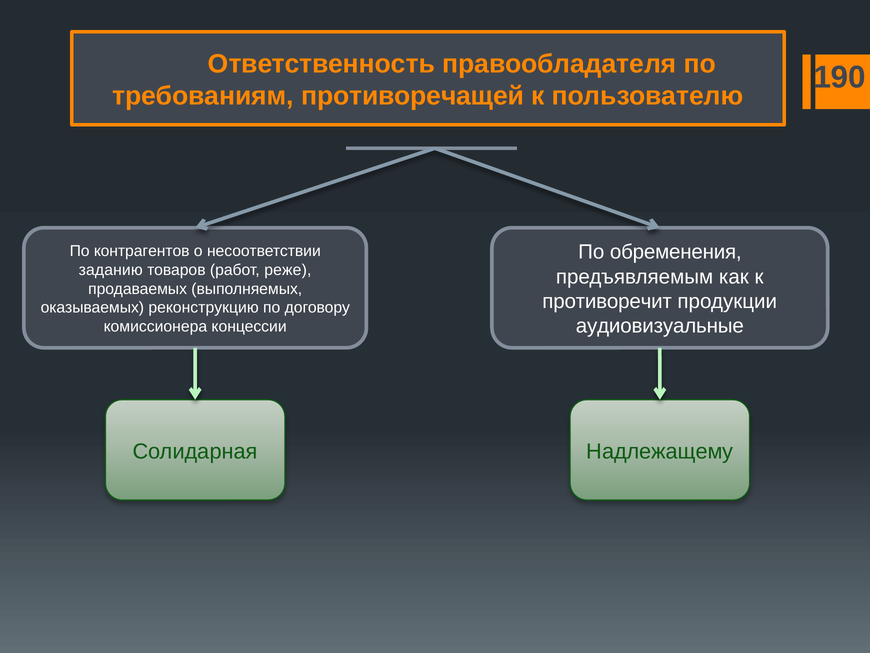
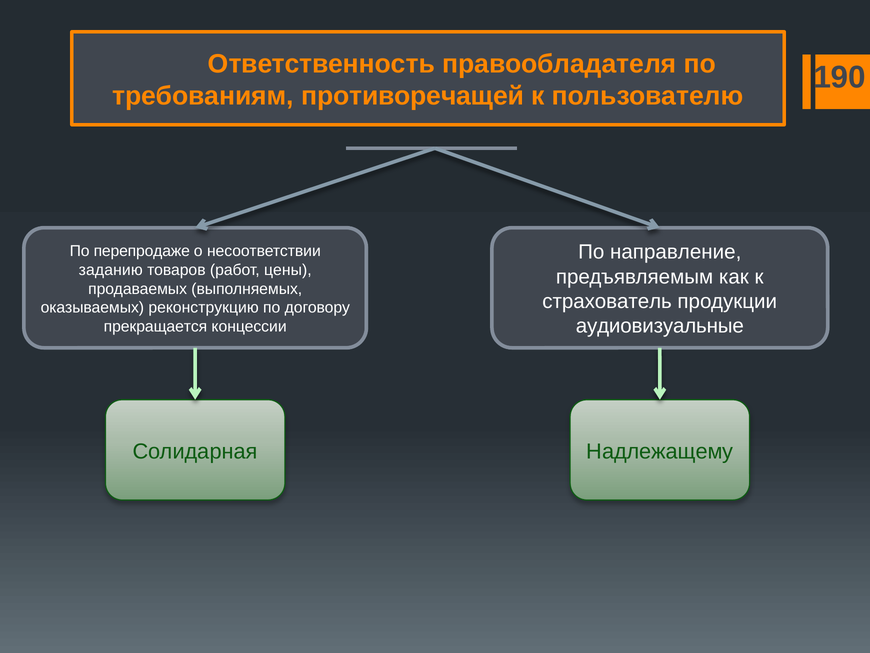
обременения: обременения -> направление (676, 252)
контрагентов: контрагентов -> перепродаже (142, 251)
реже: реже -> цены (288, 270)
противоречит: противоречит -> страхователь (607, 301)
комиссионера: комиссионера -> прекращается (155, 326)
